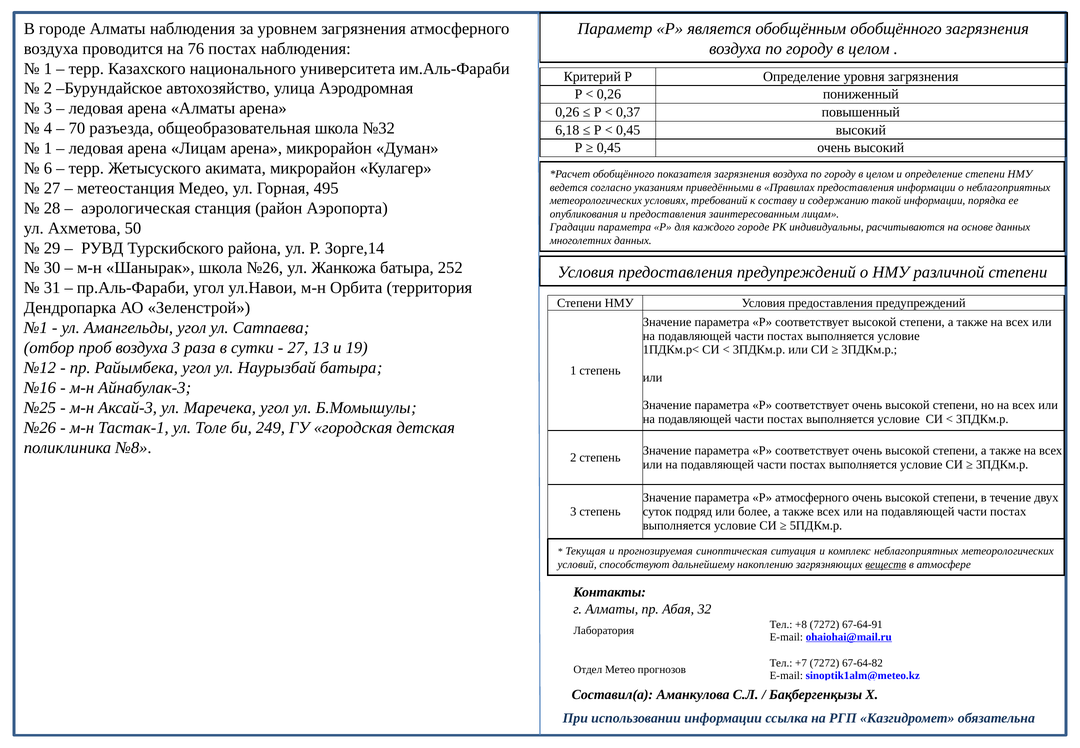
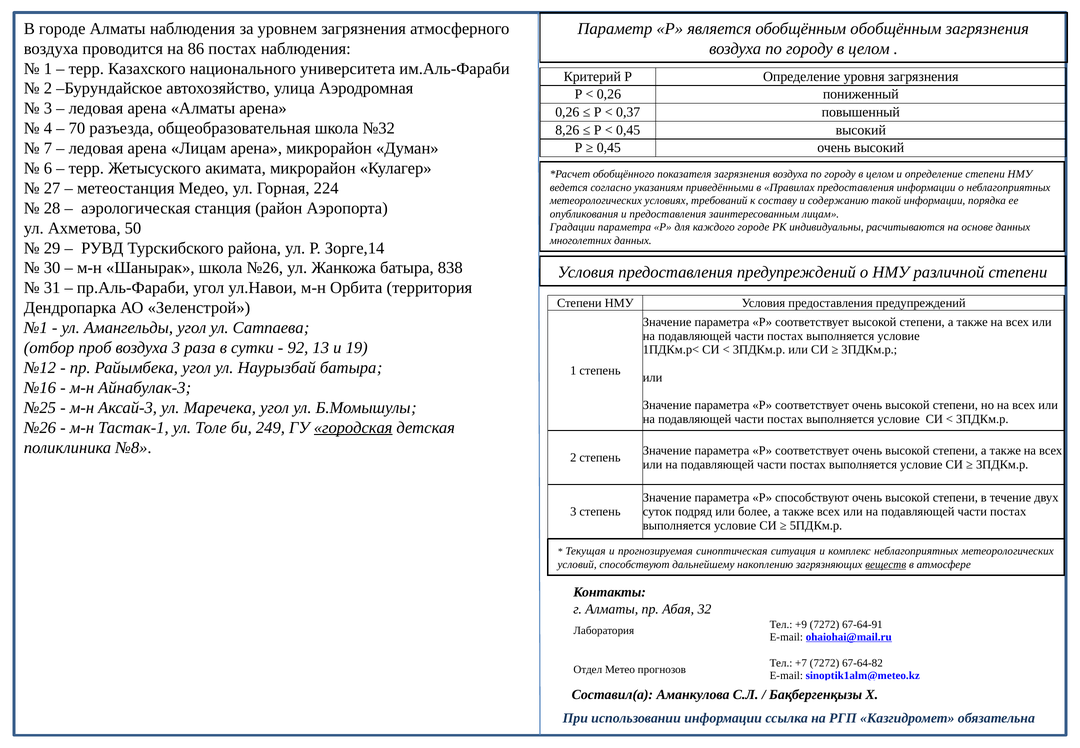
обобщённым обобщённого: обобщённого -> обобщённым (896, 29)
76: 76 -> 86 (196, 49)
6,18: 6,18 -> 8,26 (567, 130)
1: 1 -> 7 (48, 148)
495: 495 -> 224 (326, 188)
252: 252 -> 838 (450, 268)
27: 27 -> 92 (298, 348)
городская underline: none -> present (353, 427)
Р атмосферного: атмосферного -> способствуют (812, 498)
+8: +8 -> +9 (801, 624)
